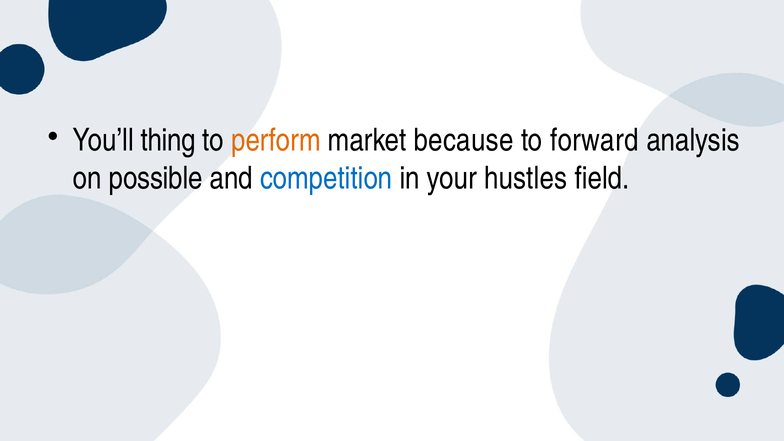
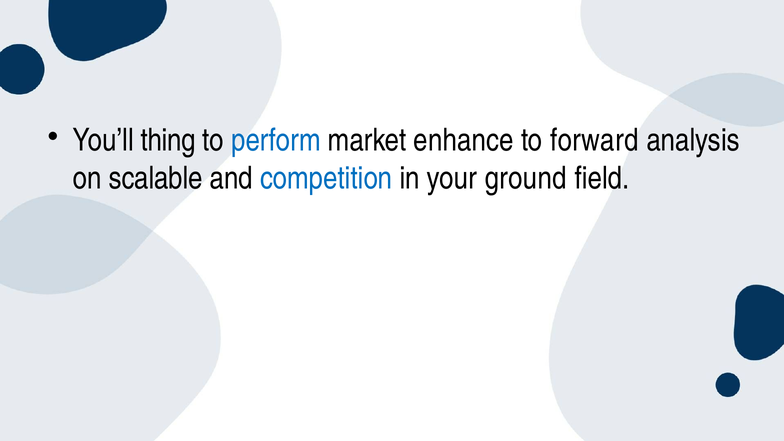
perform colour: orange -> blue (276, 140)
because: because -> enhance (464, 140)
possible: possible -> scalable (156, 178)
hustles: hustles -> ground (526, 178)
